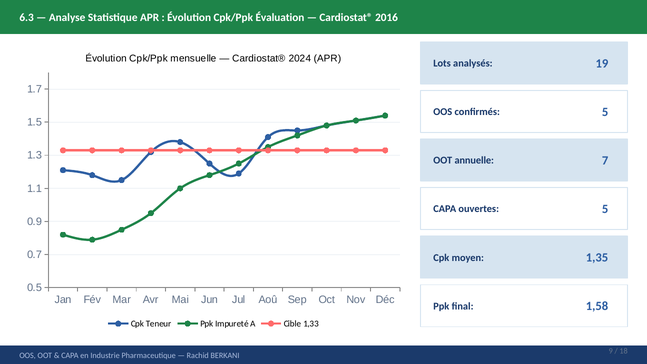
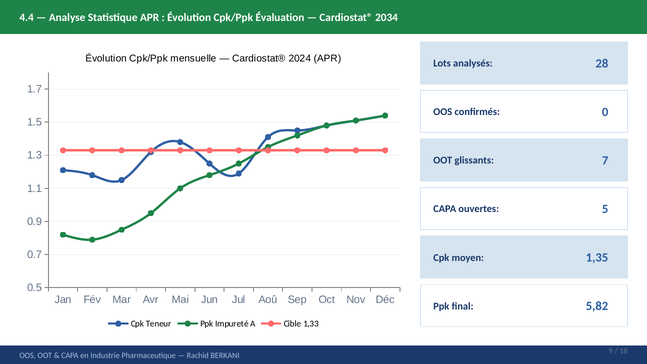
6.3: 6.3 -> 4.4 (27, 18)
2016: 2016 -> 2034 (387, 18)
19: 19 -> 28 (602, 64)
confirmés 5: 5 -> 0 (605, 112)
annuelle: annuelle -> glissants (474, 161)
1,58: 1,58 -> 5,82 (597, 306)
